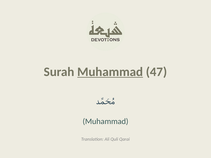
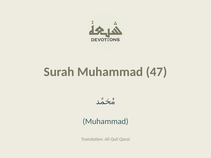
Muhammad underline: present -> none (110, 72)
